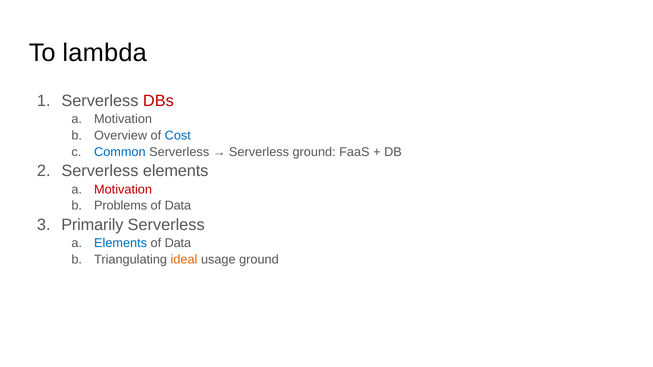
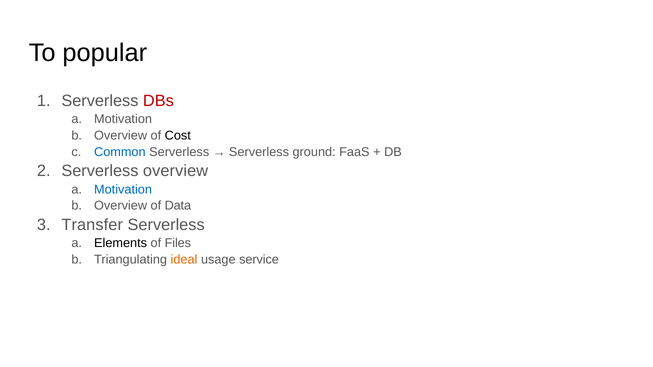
lambda: lambda -> popular (105, 53)
Cost colour: blue -> black (178, 136)
Serverless elements: elements -> overview (176, 171)
Motivation colour: red -> blue (123, 190)
Problems: Problems -> Overview (121, 206)
Primarily: Primarily -> Transfer (92, 225)
Elements colour: blue -> black (121, 243)
Data: Data -> Files (178, 243)
usage ground: ground -> service (259, 260)
